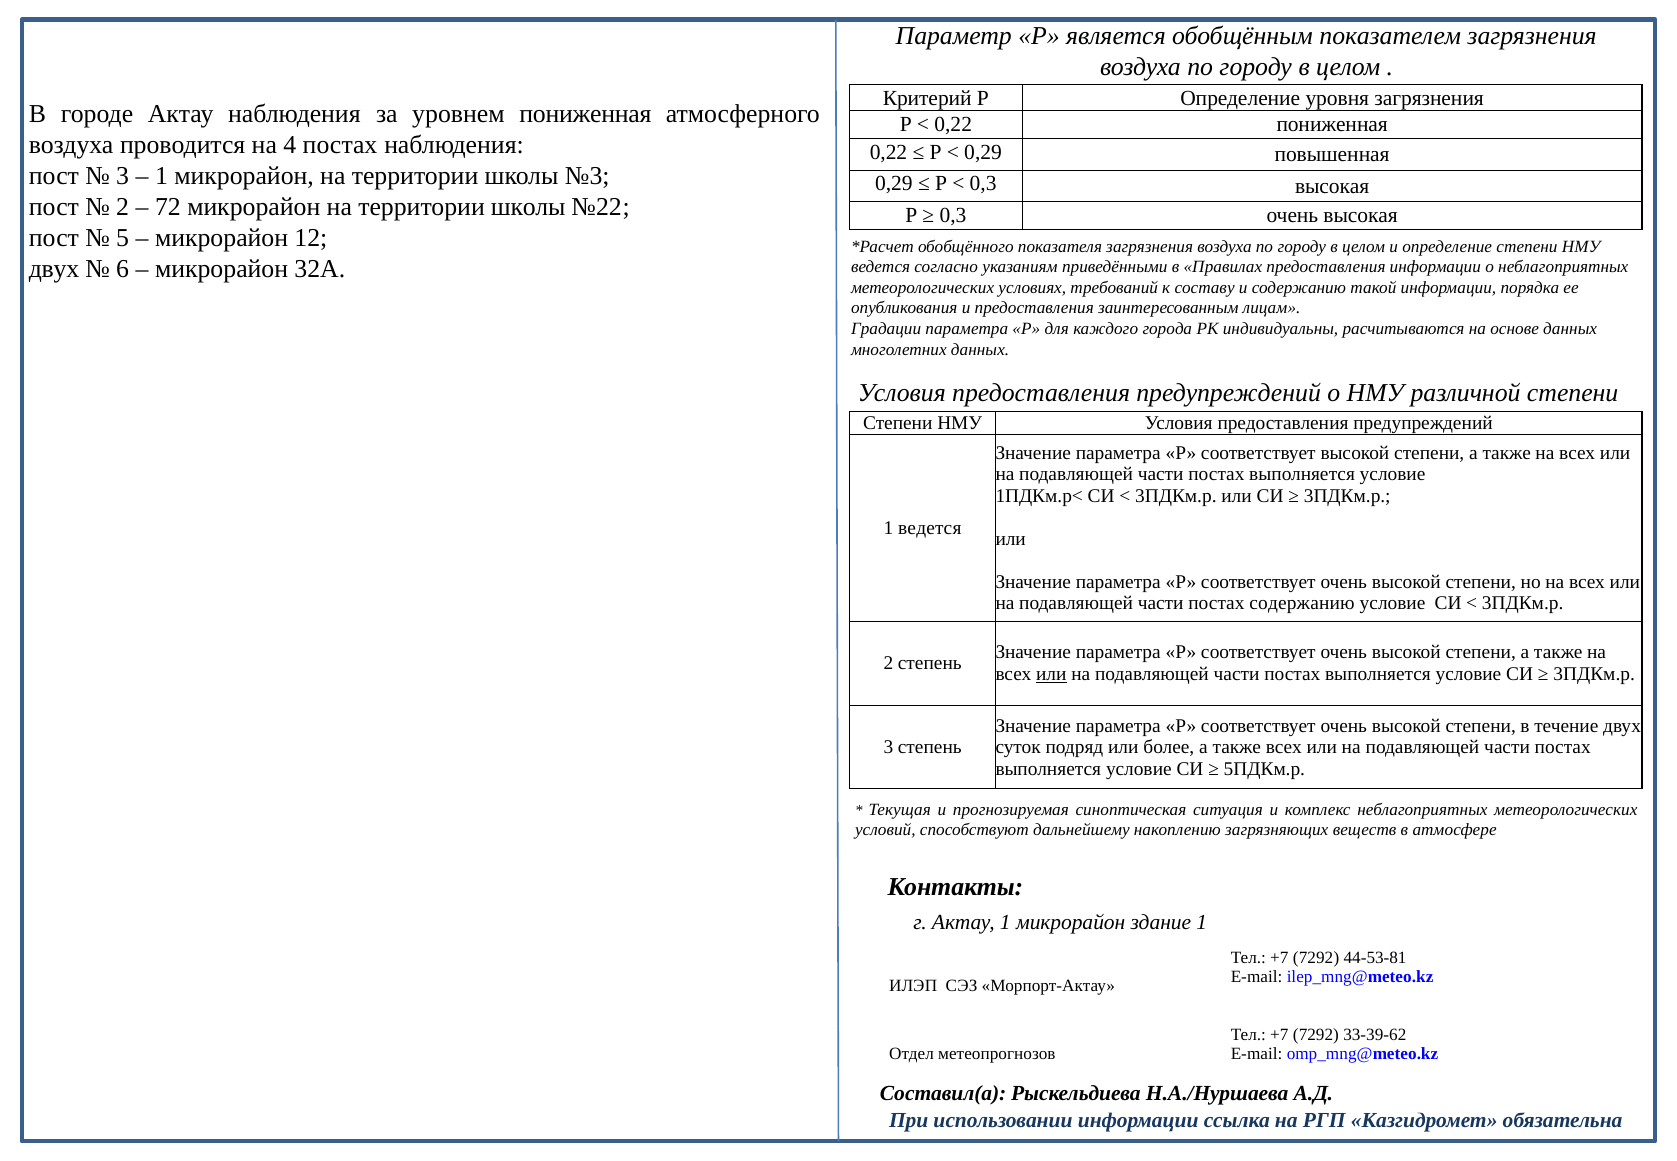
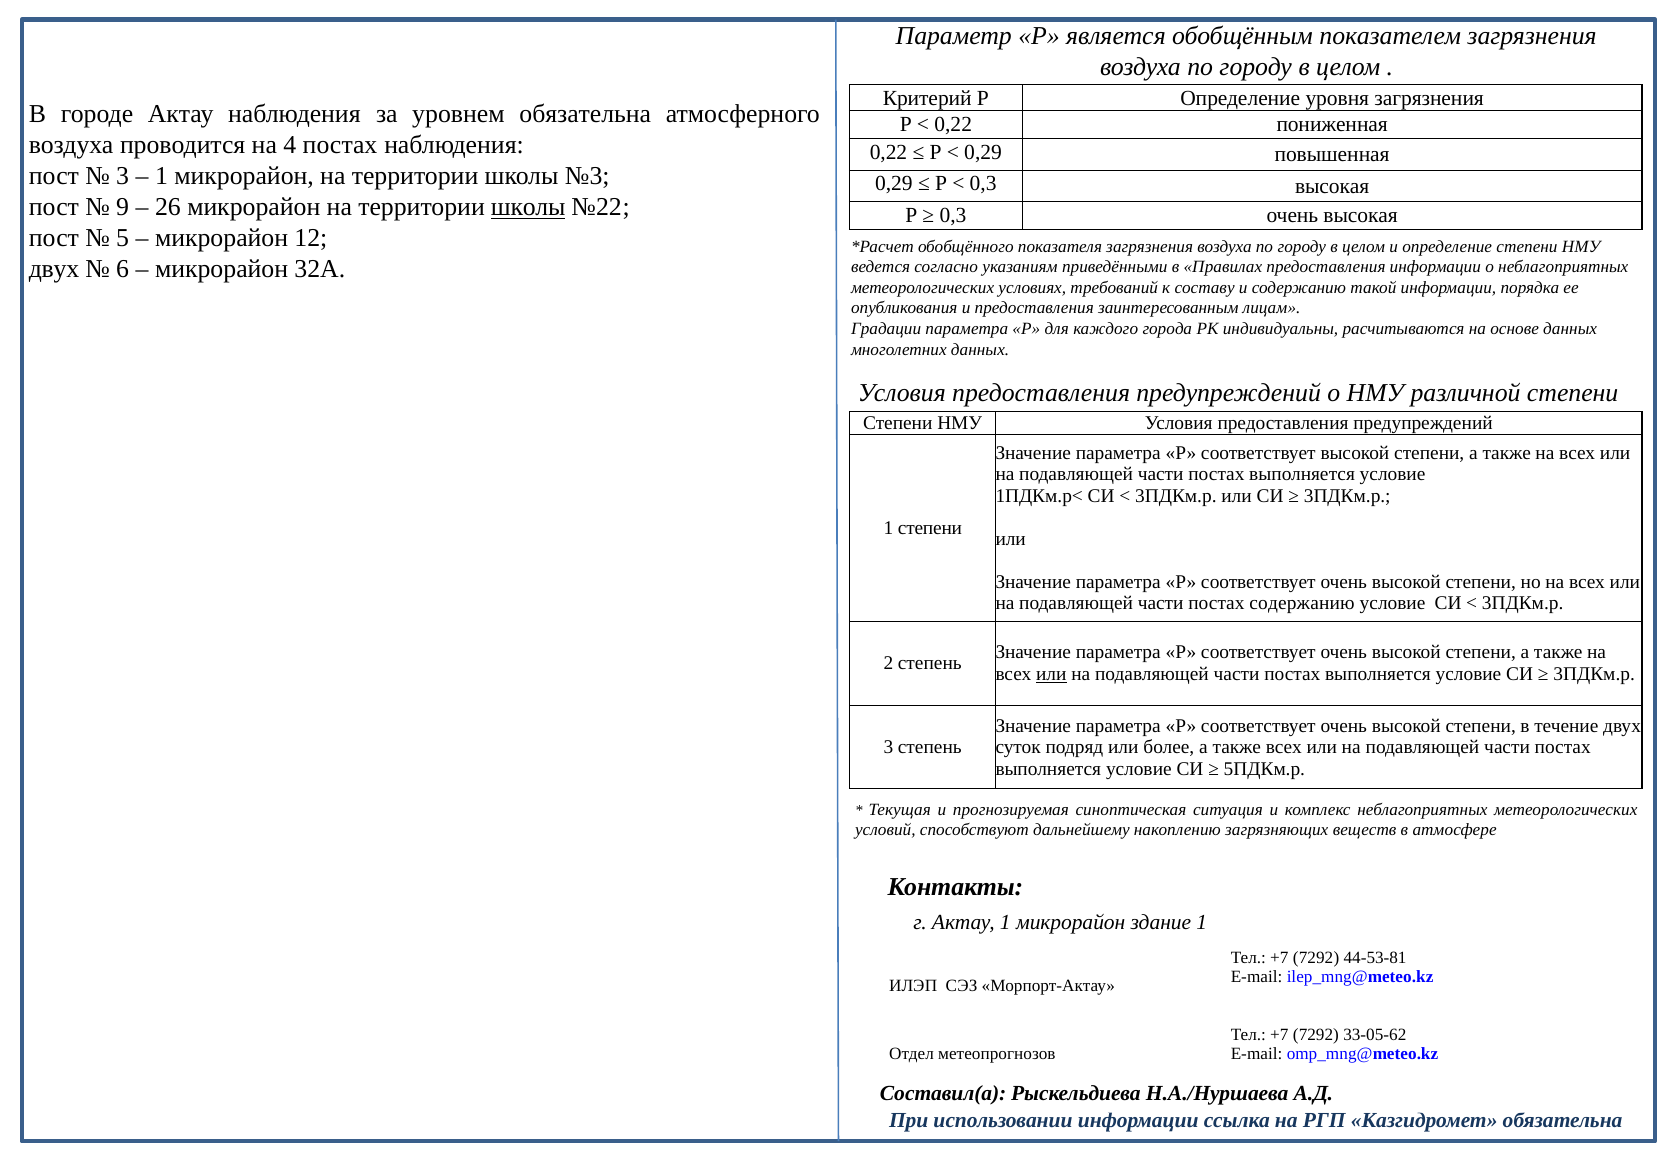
уровнем пониженная: пониженная -> обязательна (585, 114)
2: 2 -> 9 (123, 207)
72: 72 -> 26 (168, 207)
школы underline: none -> present (528, 207)
1 ведется: ведется -> степени (930, 528)
33-39-62: 33-39-62 -> 33-05-62 (1375, 1035)
